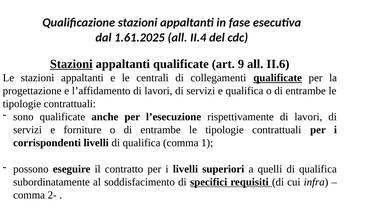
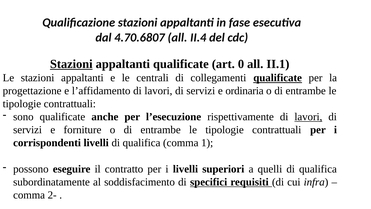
1.61.2025: 1.61.2025 -> 4.70.6807 (140, 37)
9: 9 -> 0 (241, 64)
II.6: II.6 -> II.1 (278, 64)
e qualifica: qualifica -> ordinaria (245, 91)
lavori underline: none -> present (308, 117)
